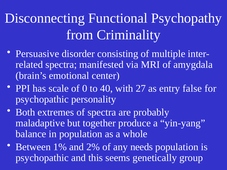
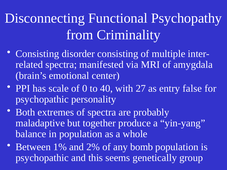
Persuasive: Persuasive -> Consisting (37, 54)
needs: needs -> bomb (142, 147)
